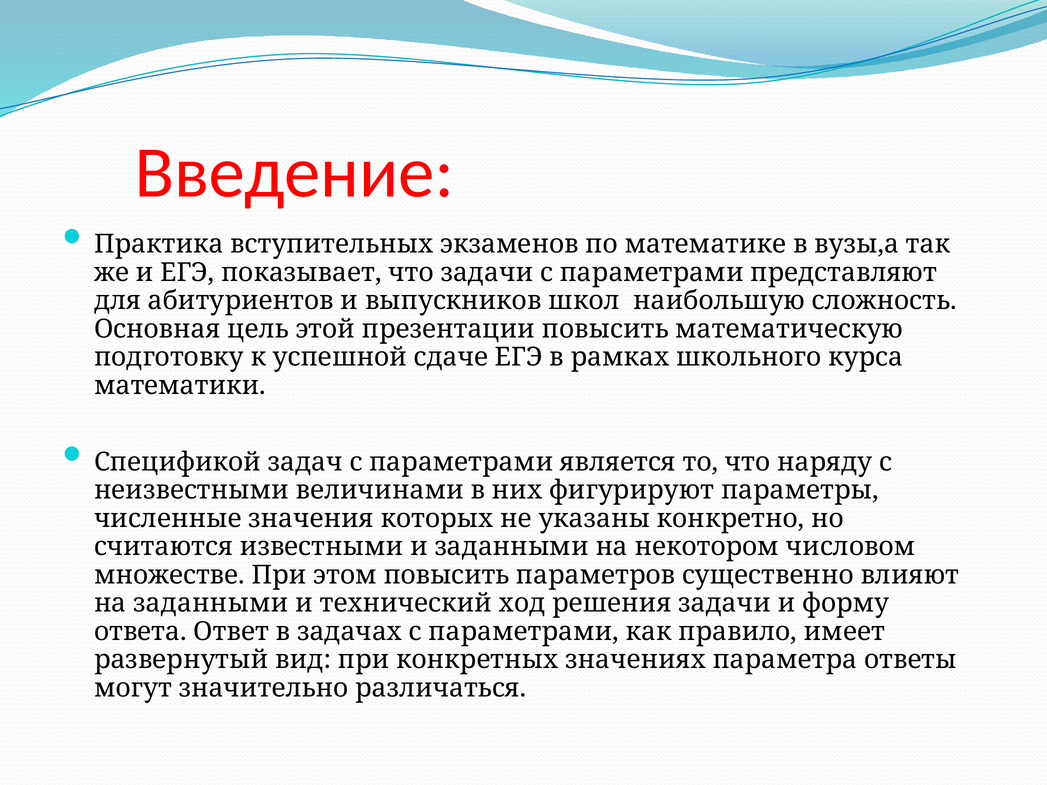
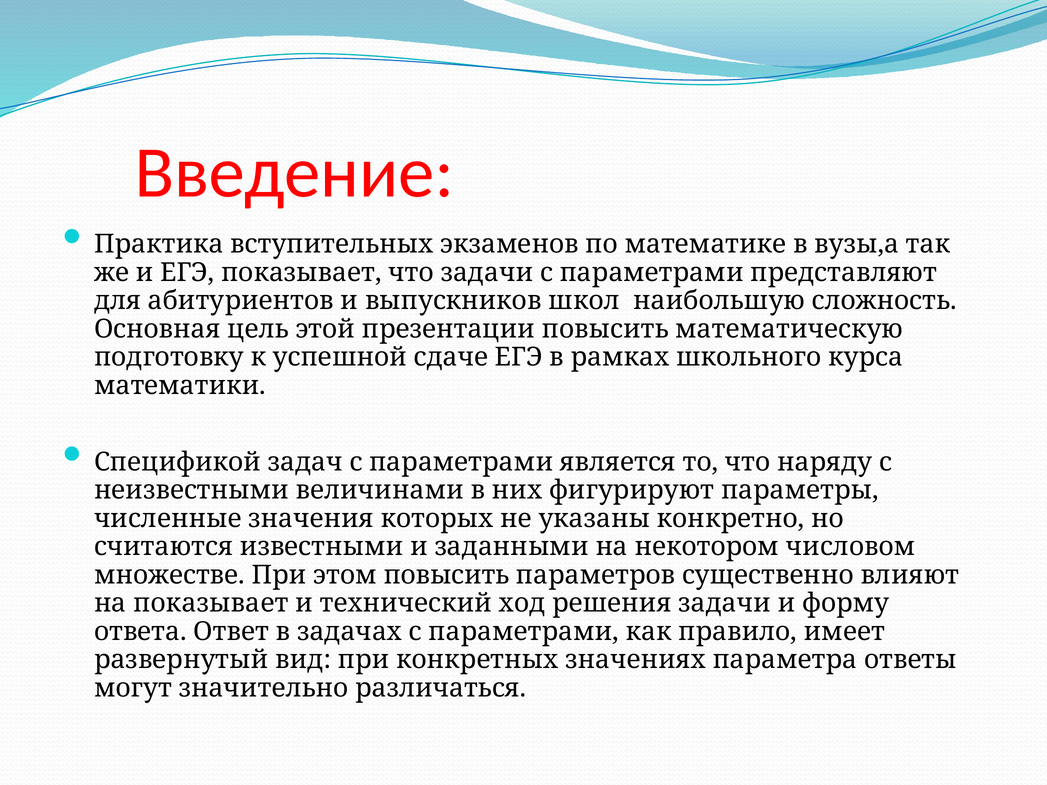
на заданными: заданными -> показывает (211, 603)
